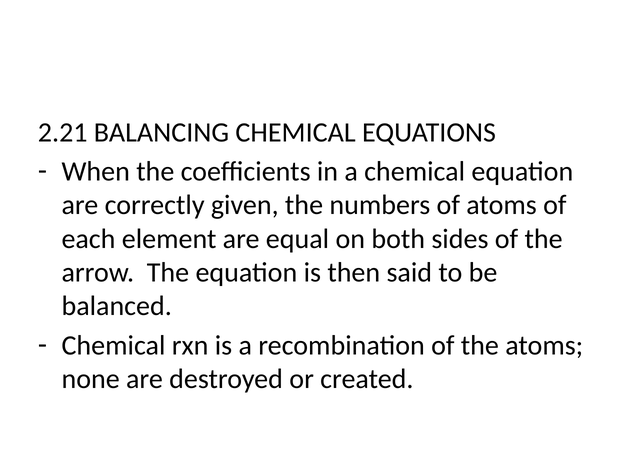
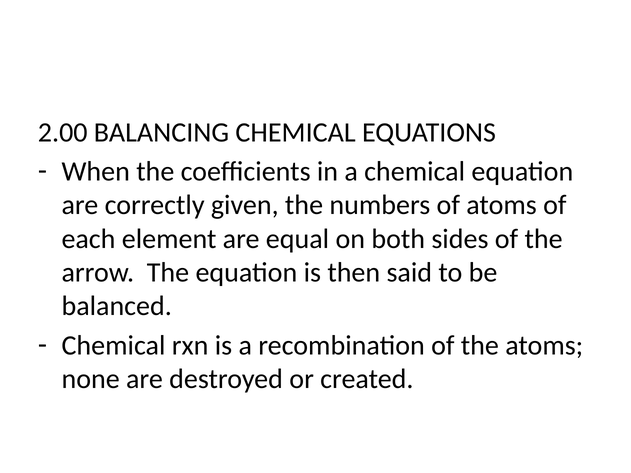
2.21: 2.21 -> 2.00 (63, 132)
